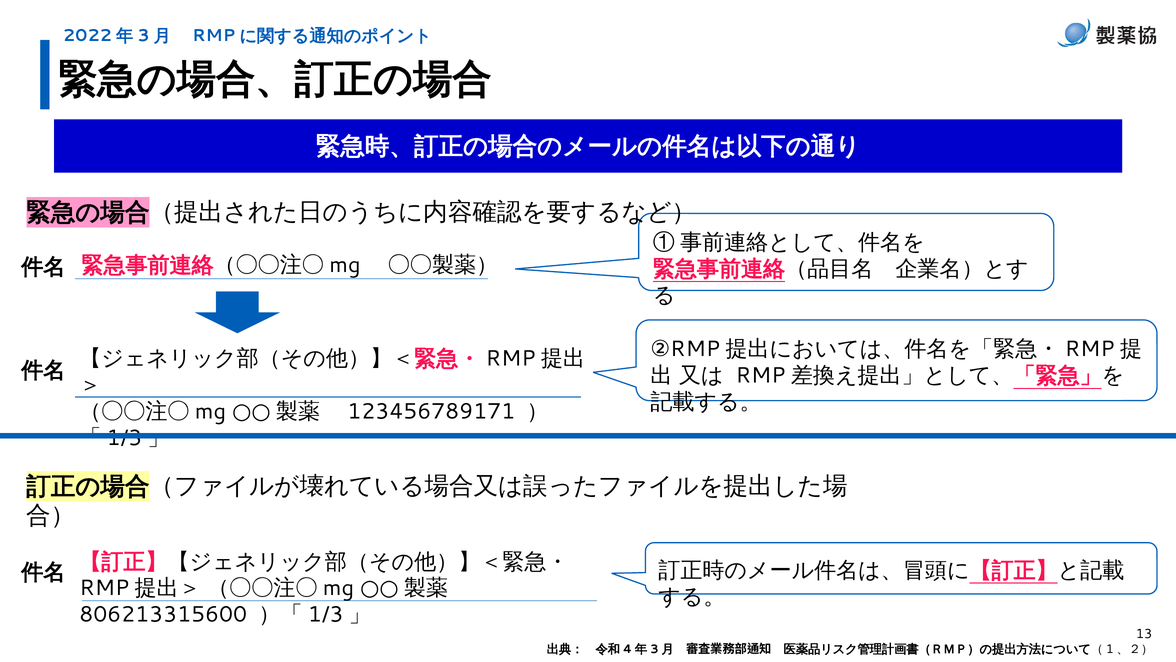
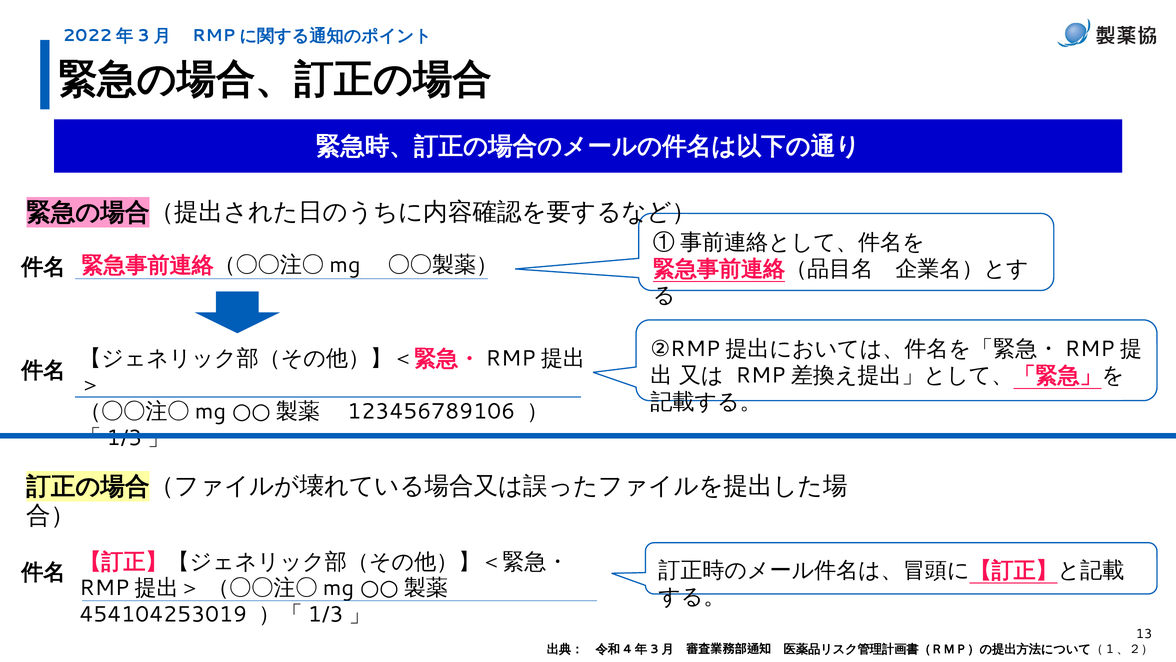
123456789171: 123456789171 -> 123456789106 (431, 411)
806213315600: 806213315600 -> 454104253019 (163, 614)
